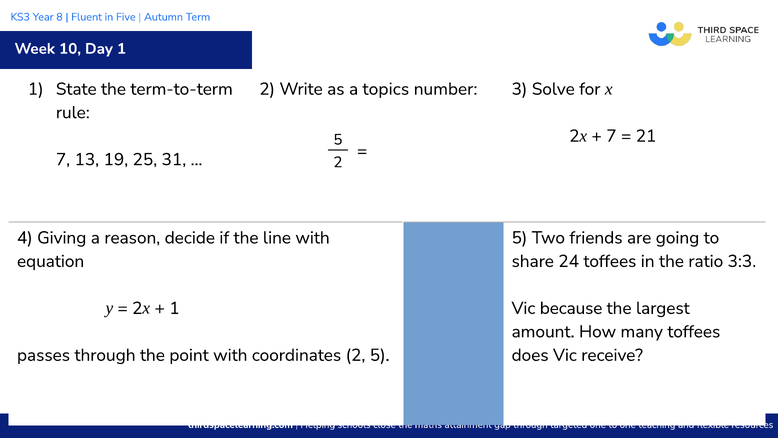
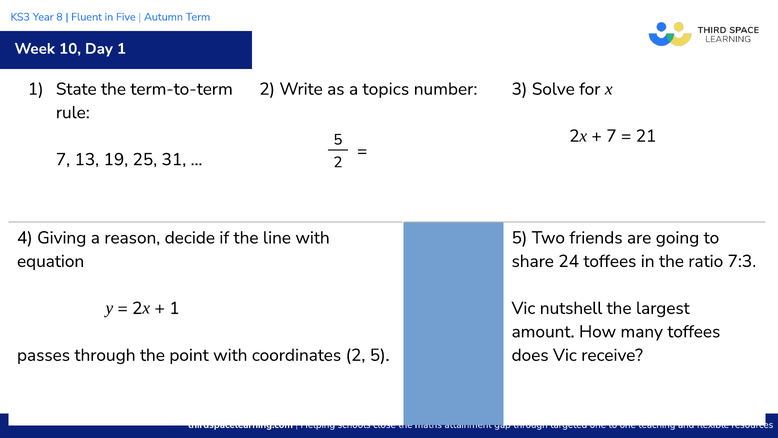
3:3: 3:3 -> 7:3 (742, 261)
because: because -> nutshell (571, 308)
